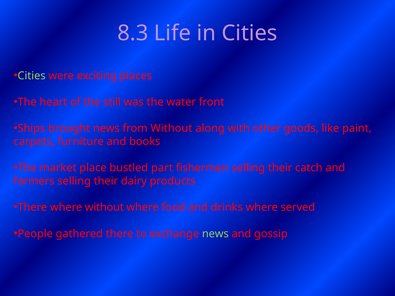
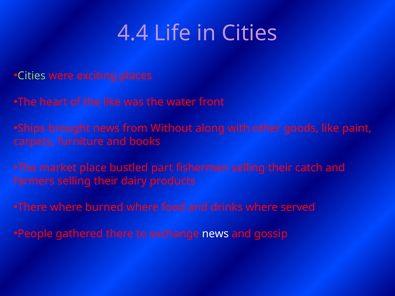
8.3: 8.3 -> 4.4 (133, 33)
the still: still -> like (112, 102)
where without: without -> burned (104, 207)
news colour: light green -> white (215, 234)
